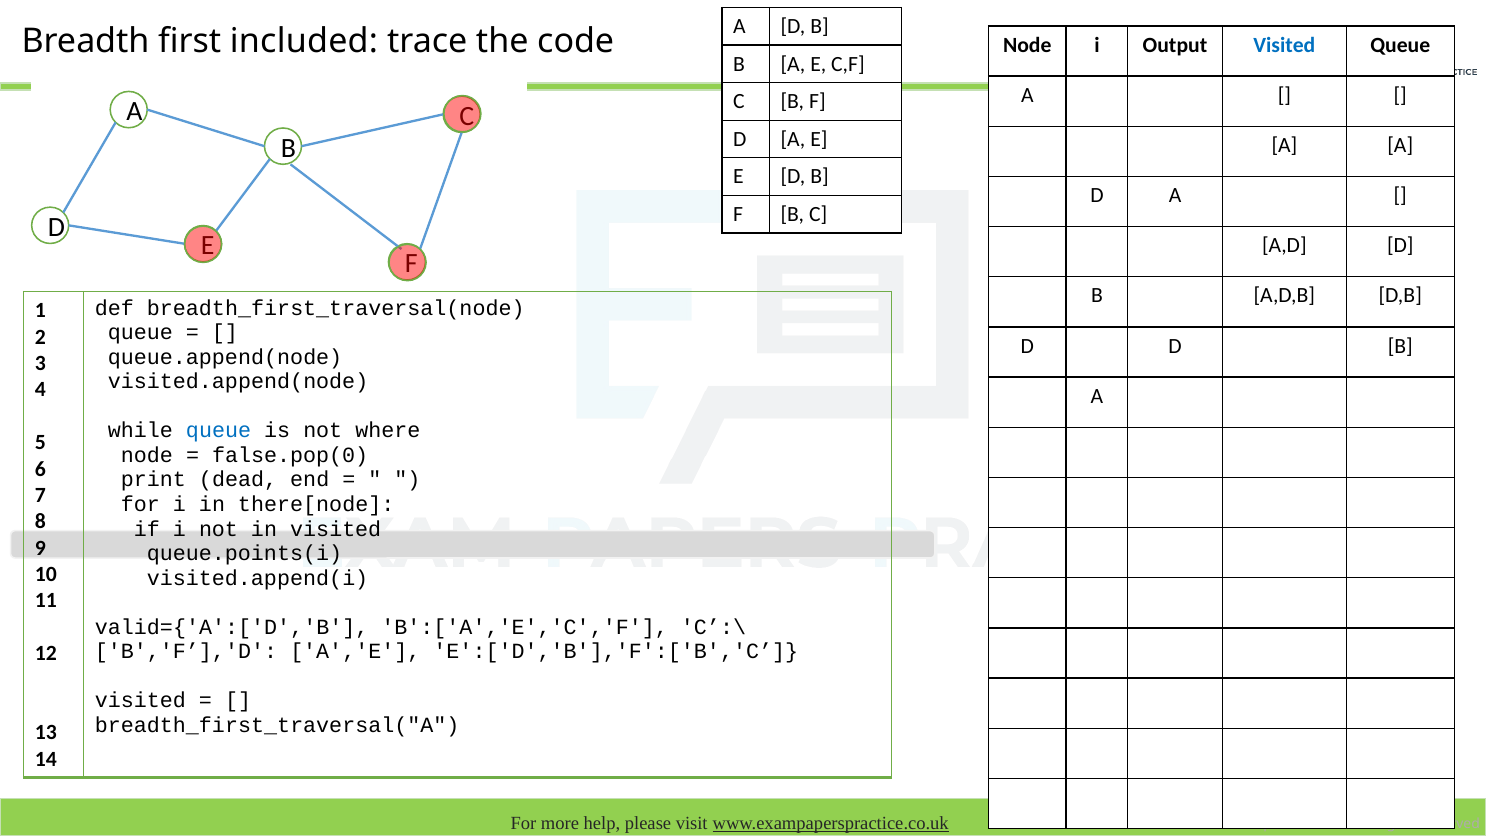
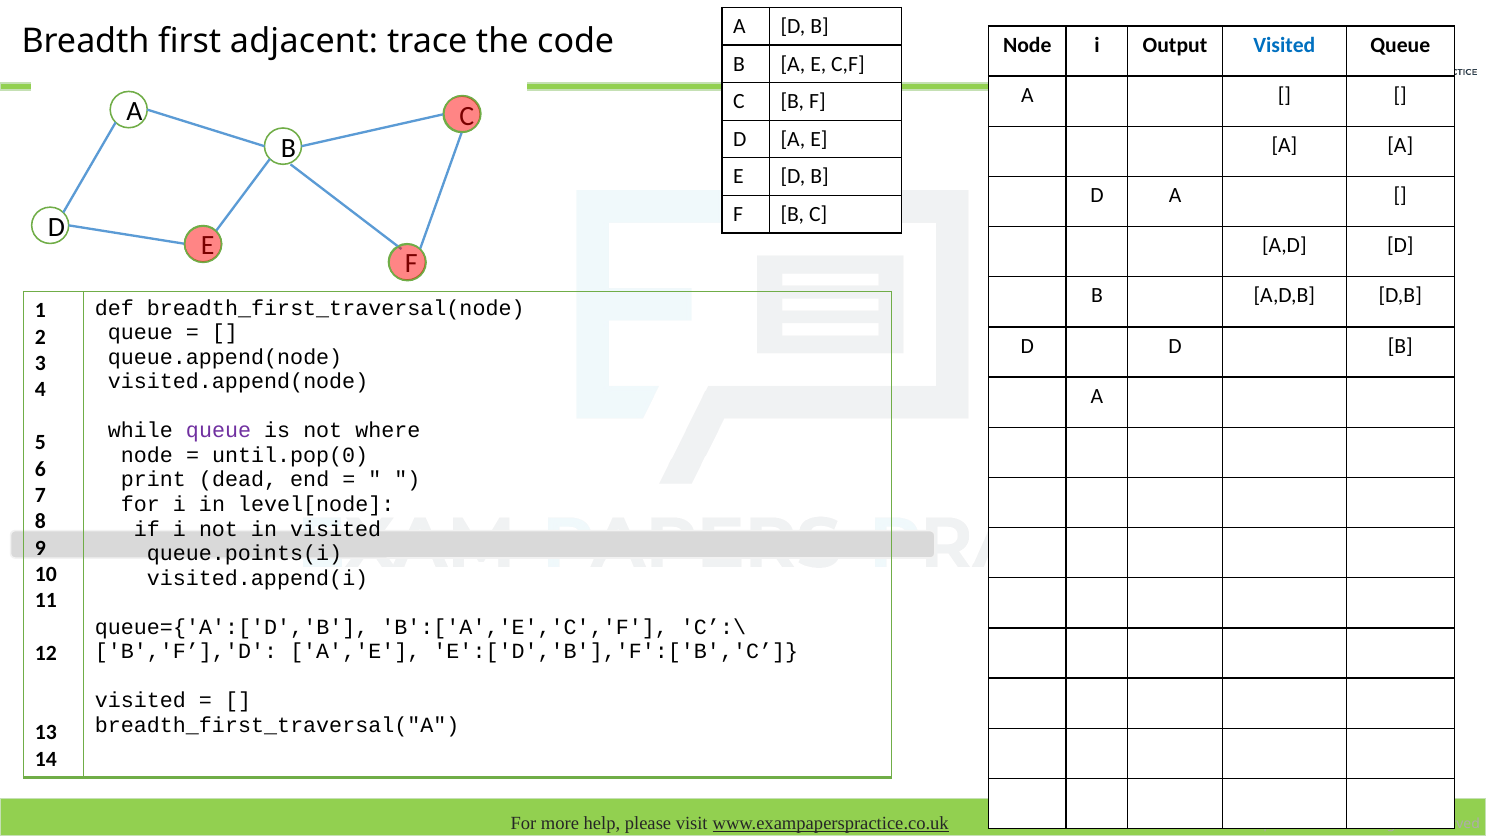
included: included -> adjacent (304, 41)
queue colour: blue -> purple (219, 431)
false.pop(0: false.pop(0 -> until.pop(0 (290, 455)
there[node: there[node -> level[node (316, 504)
valid={'A':['D','B: valid={'A':['D','B -> queue={'A':['D','B (232, 627)
